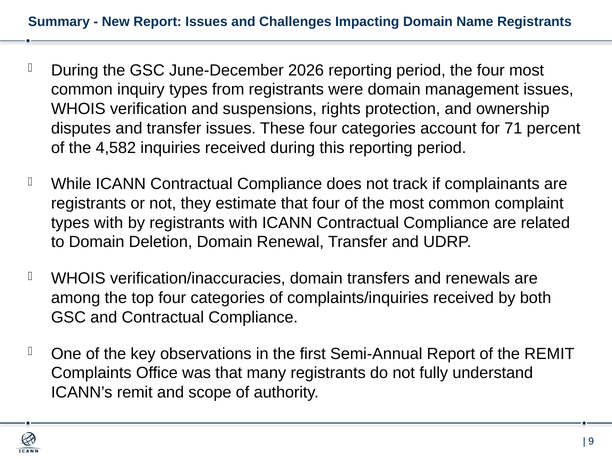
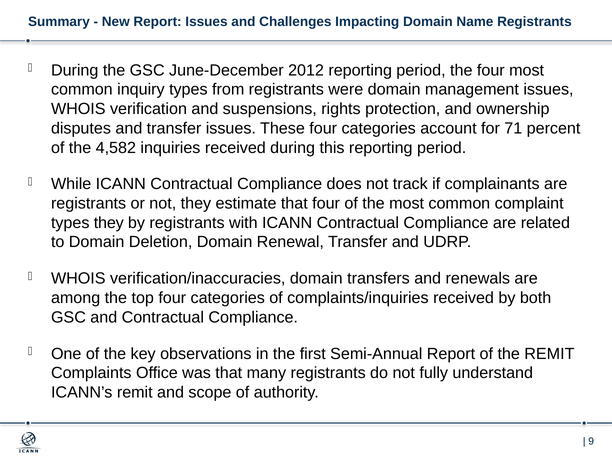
2026: 2026 -> 2012 (306, 70)
types with: with -> they (109, 223)
